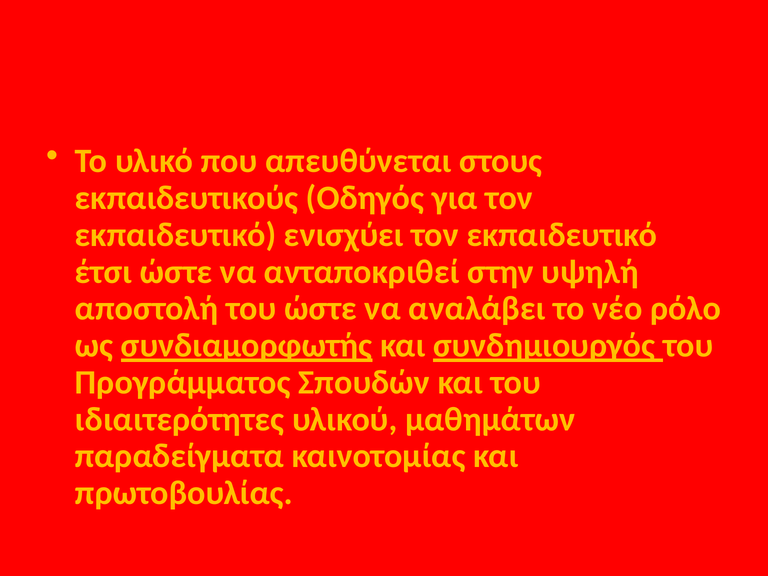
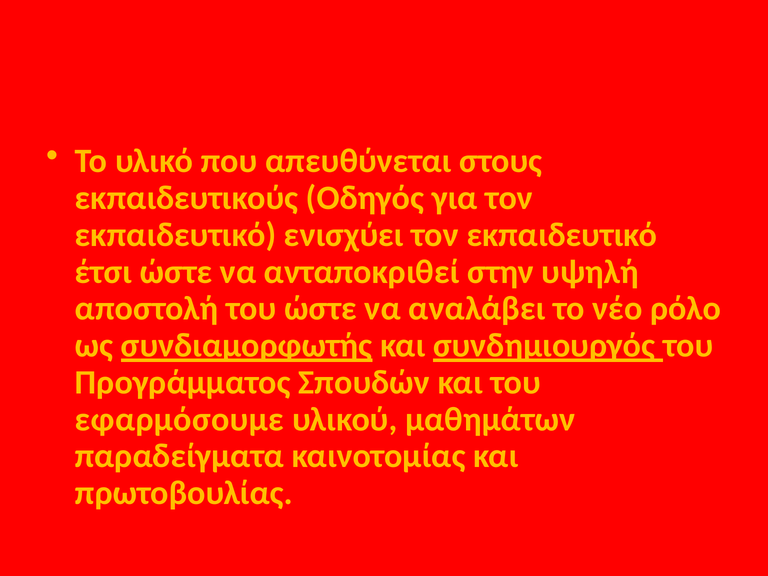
ιδιαιτερότητες: ιδιαιτερότητες -> εφαρμόσουμε (179, 419)
